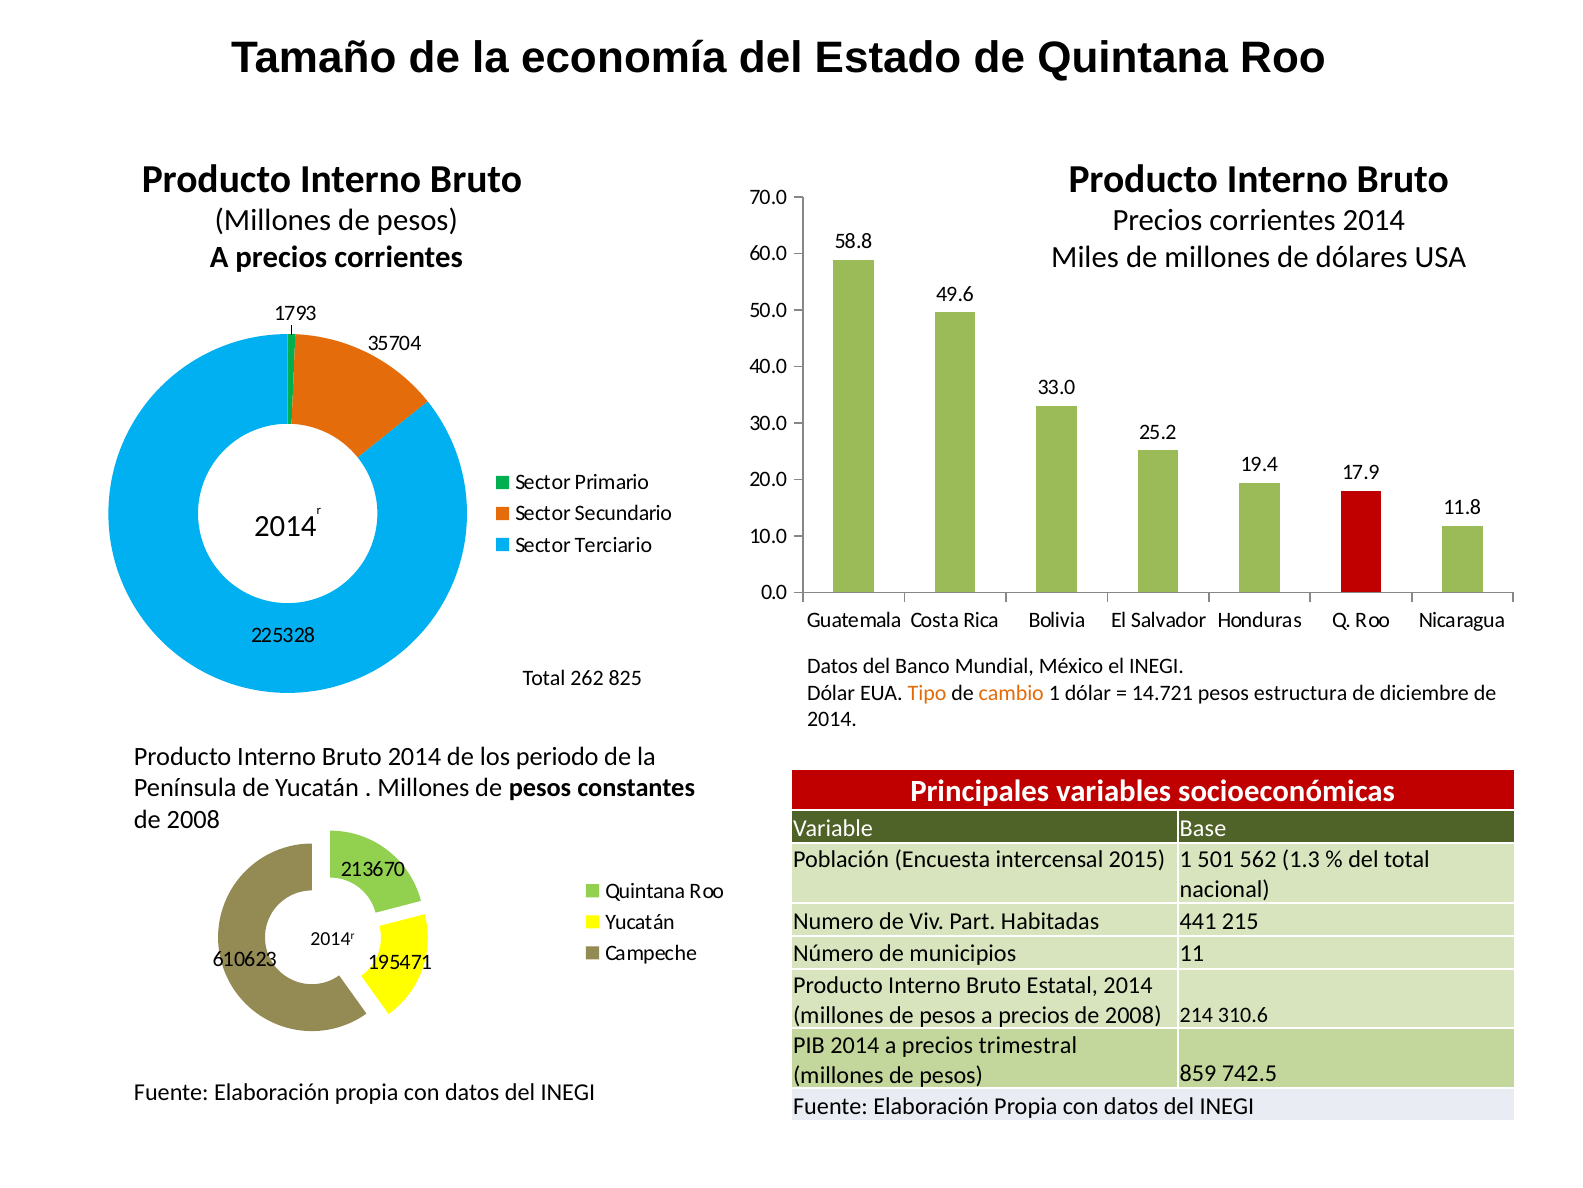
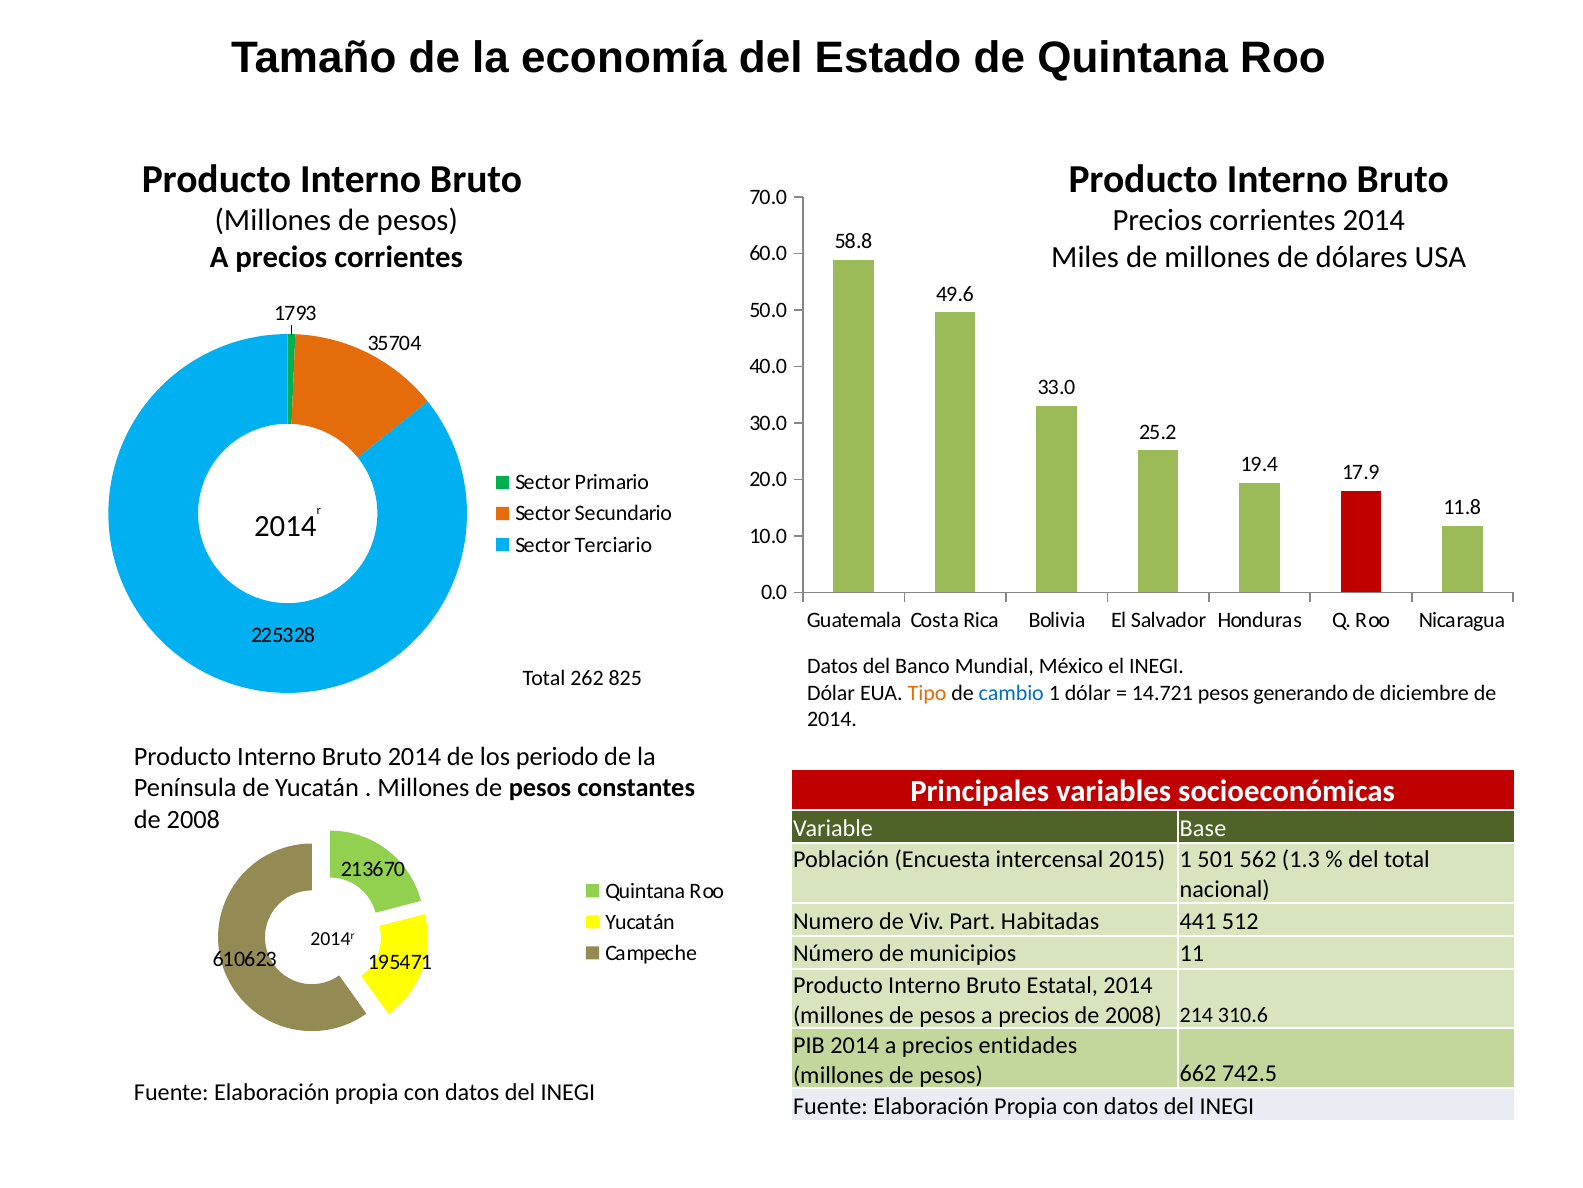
cambio colour: orange -> blue (1011, 692)
estructura: estructura -> generando (1301, 692)
215: 215 -> 512 (1240, 920)
trimestral: trimestral -> entidades (1028, 1045)
859: 859 -> 662 (1198, 1073)
